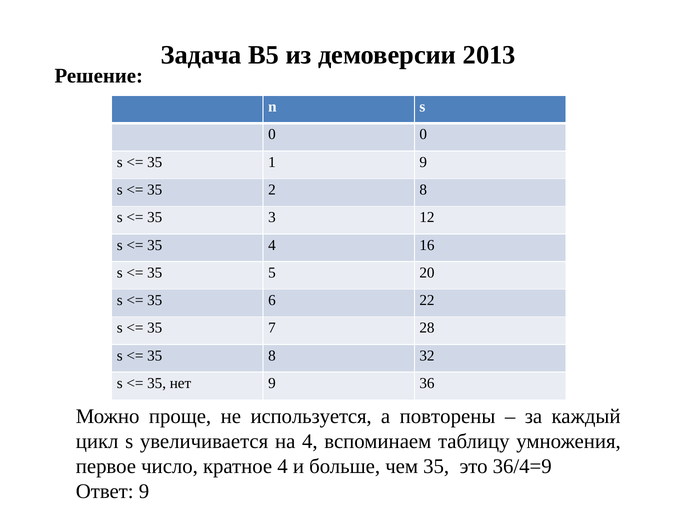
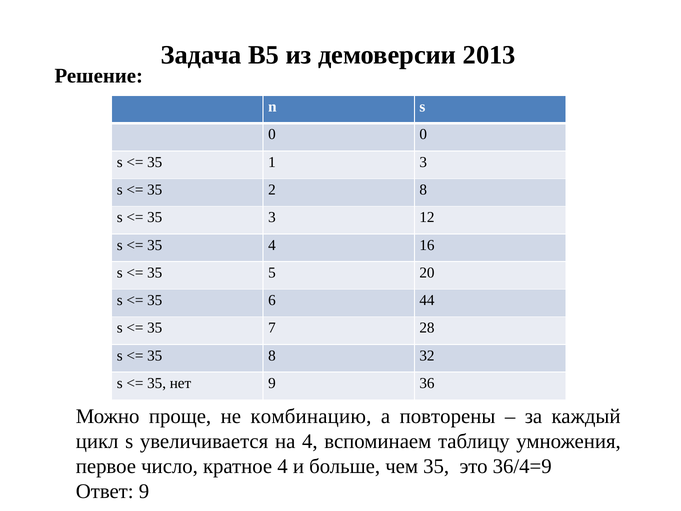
1 9: 9 -> 3 (423, 162)
22: 22 -> 44 (427, 300)
используется: используется -> комбинацию (311, 416)
